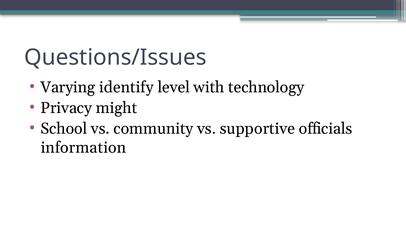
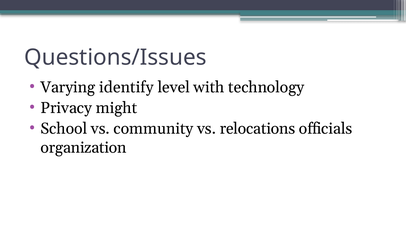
supportive: supportive -> relocations (258, 129)
information: information -> organization (84, 148)
